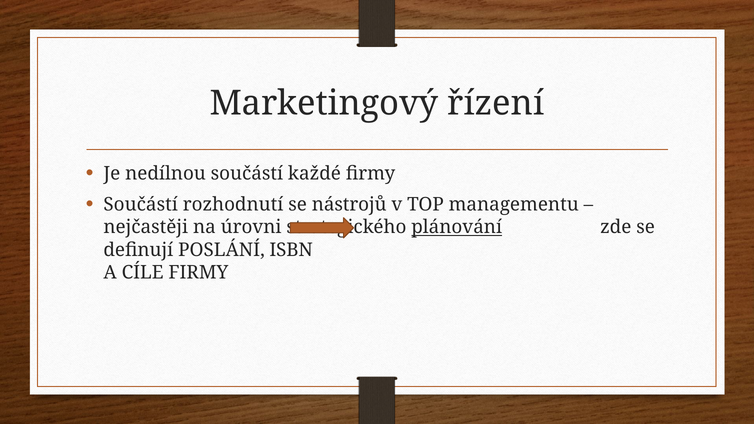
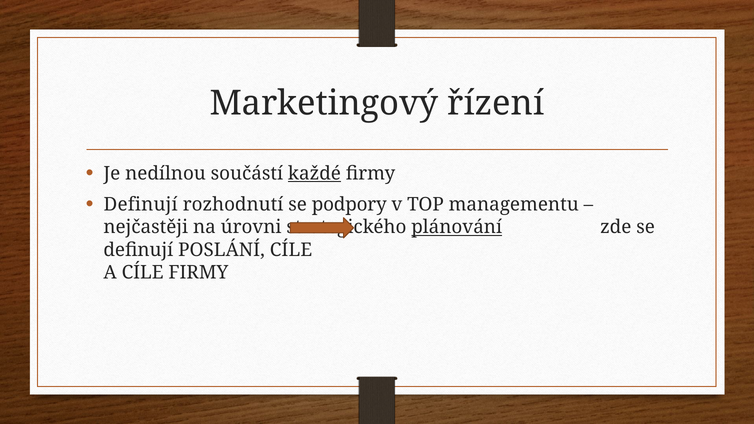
každé underline: none -> present (314, 174)
Součástí: Součástí -> Definují (141, 205)
nástrojů: nástrojů -> podpory (349, 205)
POSLÁNÍ ISBN: ISBN -> CÍLE (291, 250)
